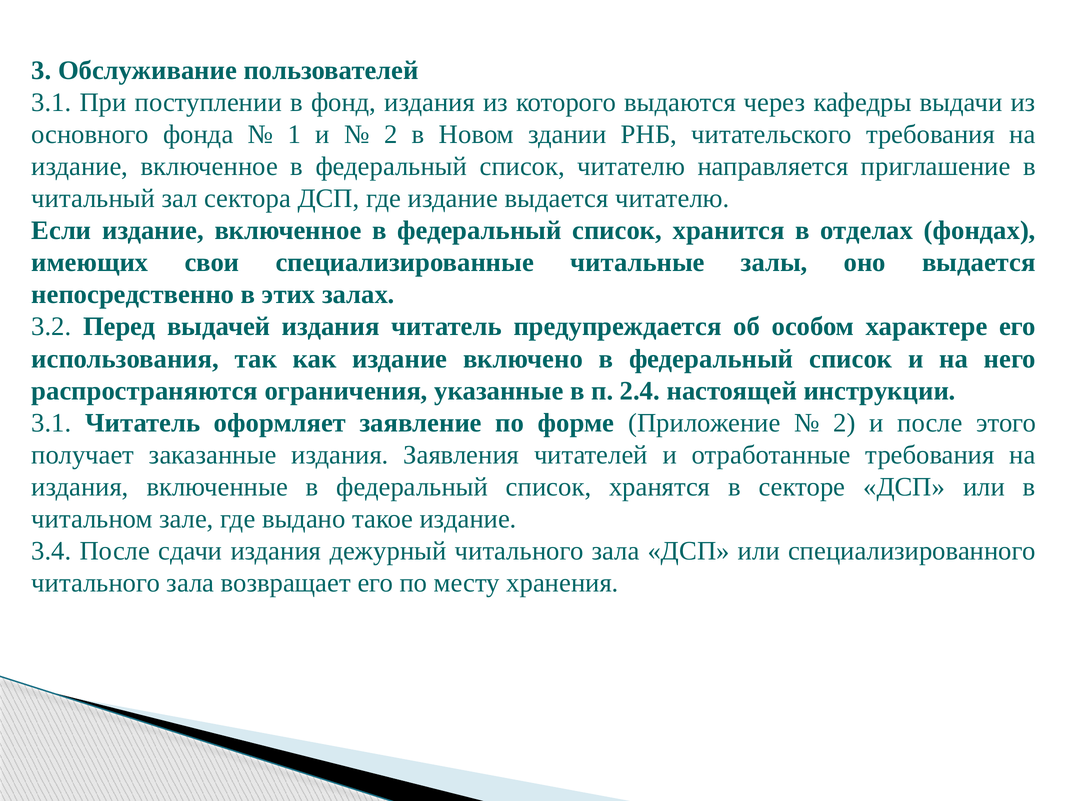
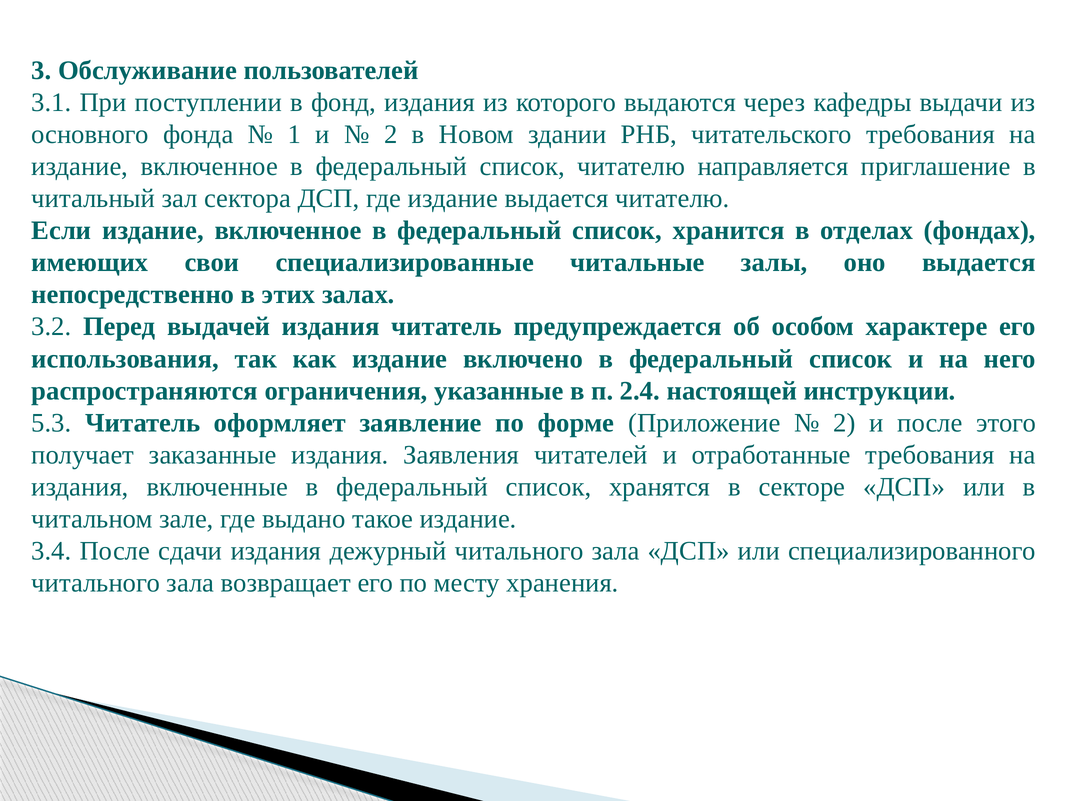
3.1: 3.1 -> 5.3 (51, 423)
